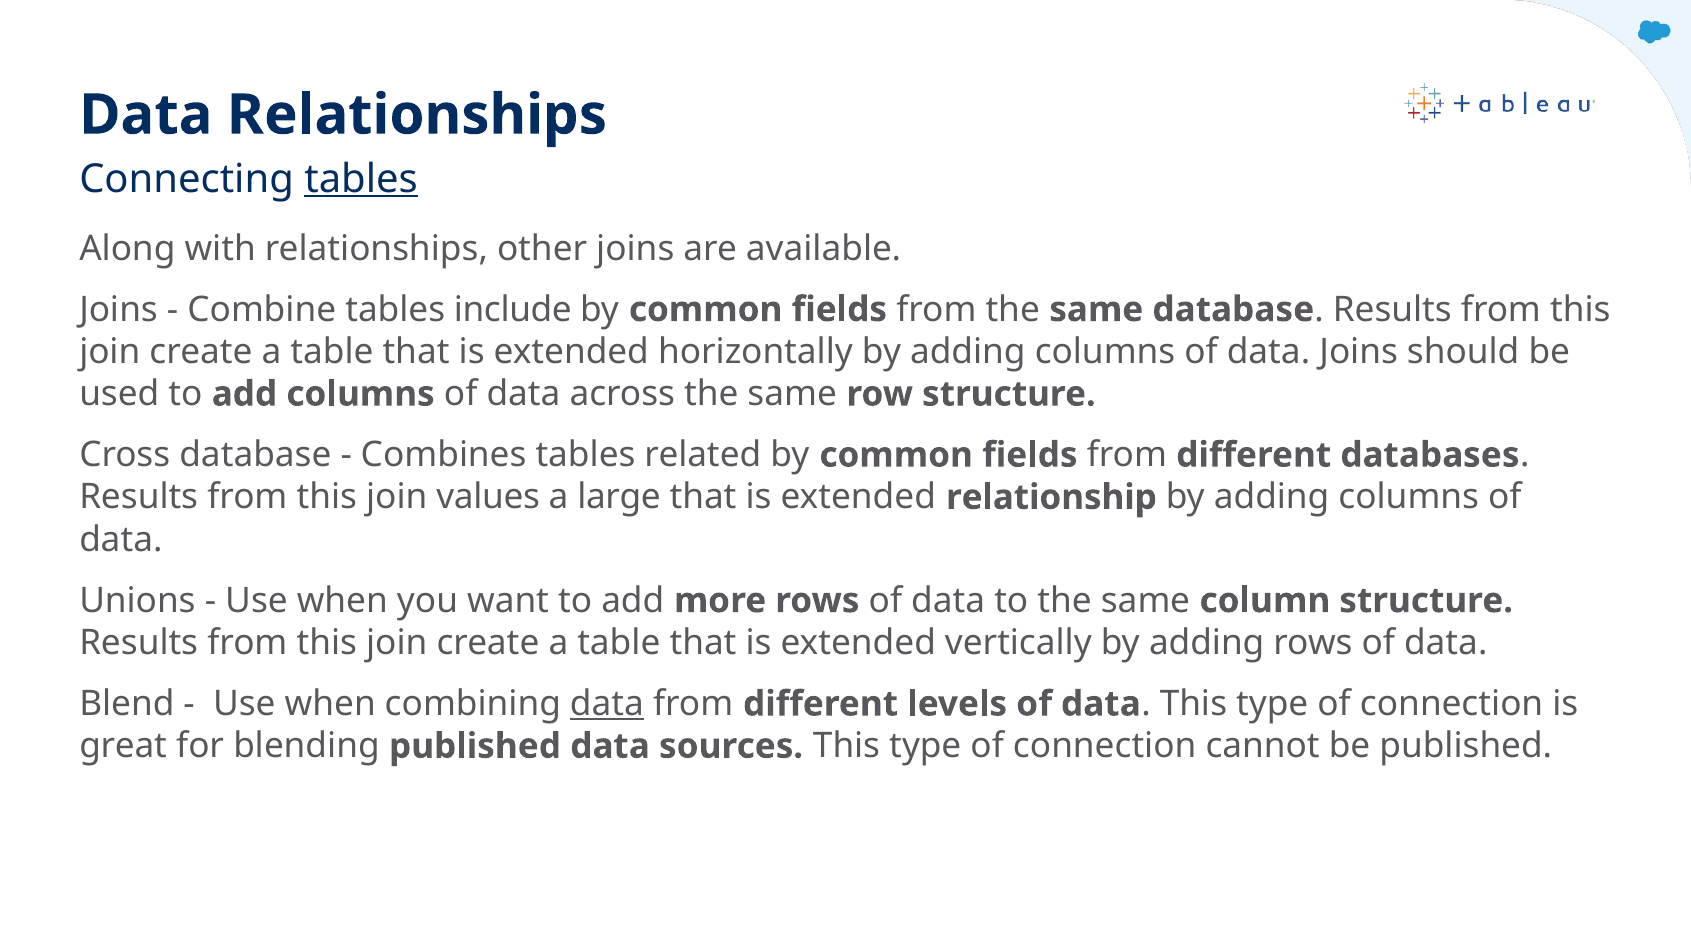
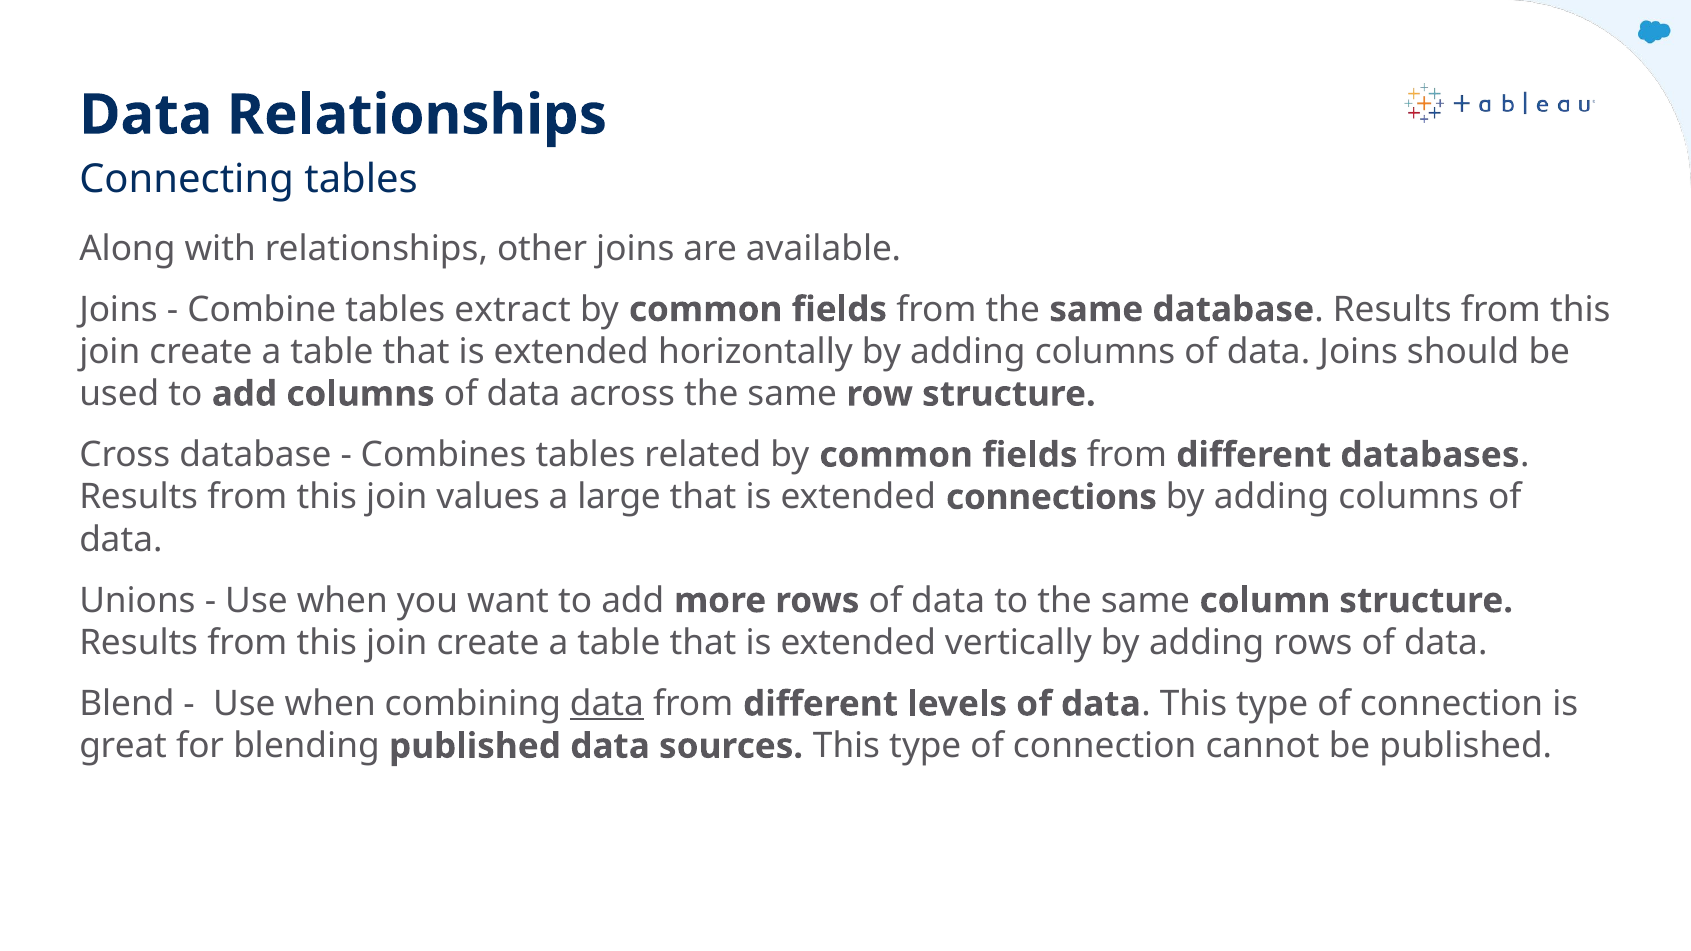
tables underline: present -> none (361, 179)
include: include -> extract (513, 310)
relationship: relationship -> connections (1051, 497)
